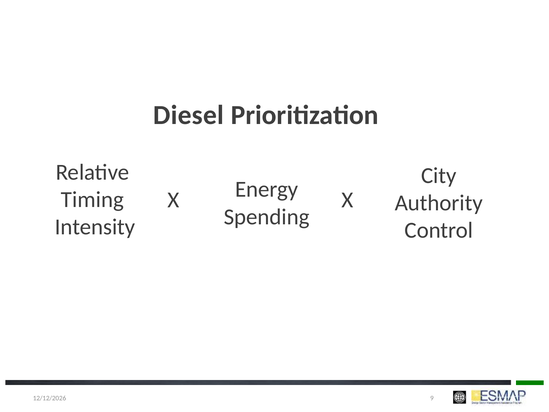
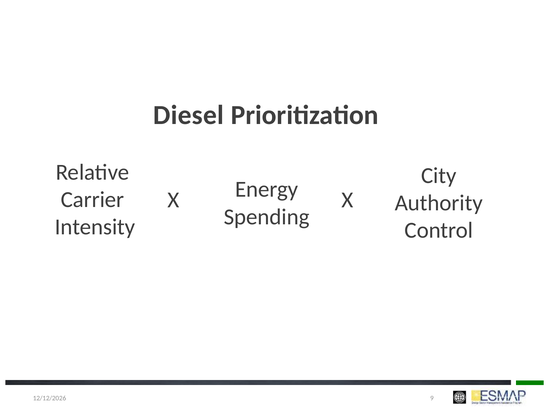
Timing: Timing -> Carrier (92, 199)
